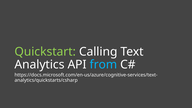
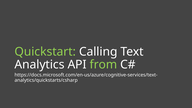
from colour: light blue -> light green (103, 65)
